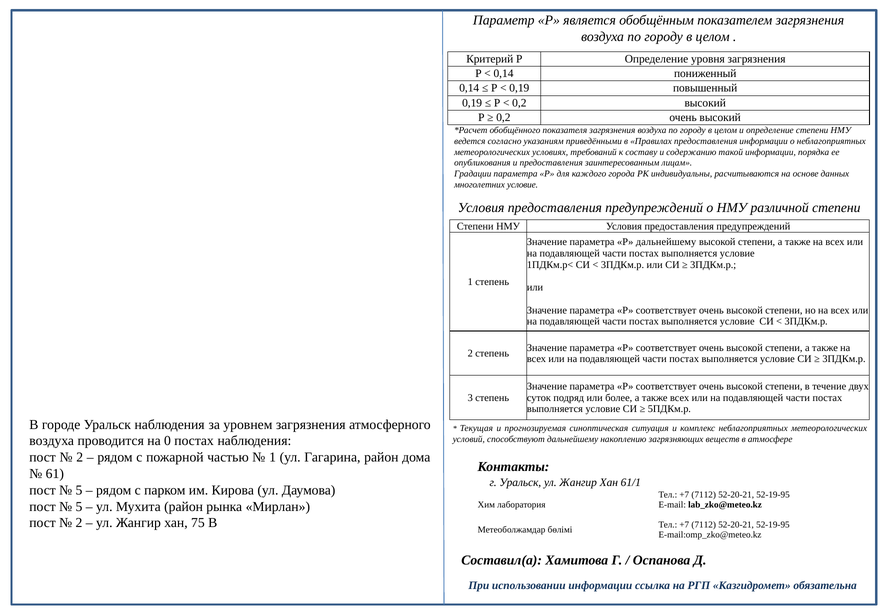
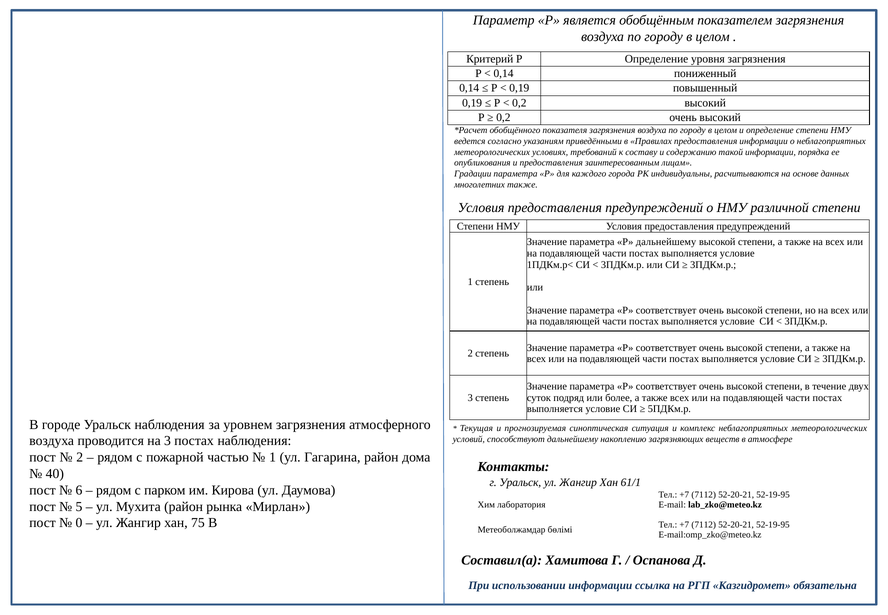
многолетних условие: условие -> также (522, 185)
на 0: 0 -> 3 (167, 441)
61: 61 -> 40 (55, 474)
5: 5 -> 6 (79, 490)
2: 2 -> 0 (79, 523)
